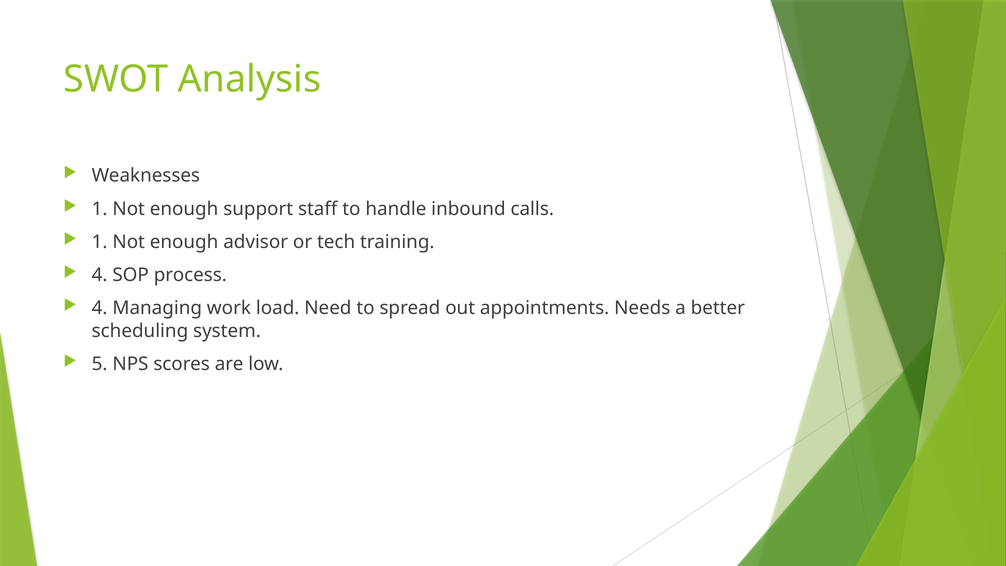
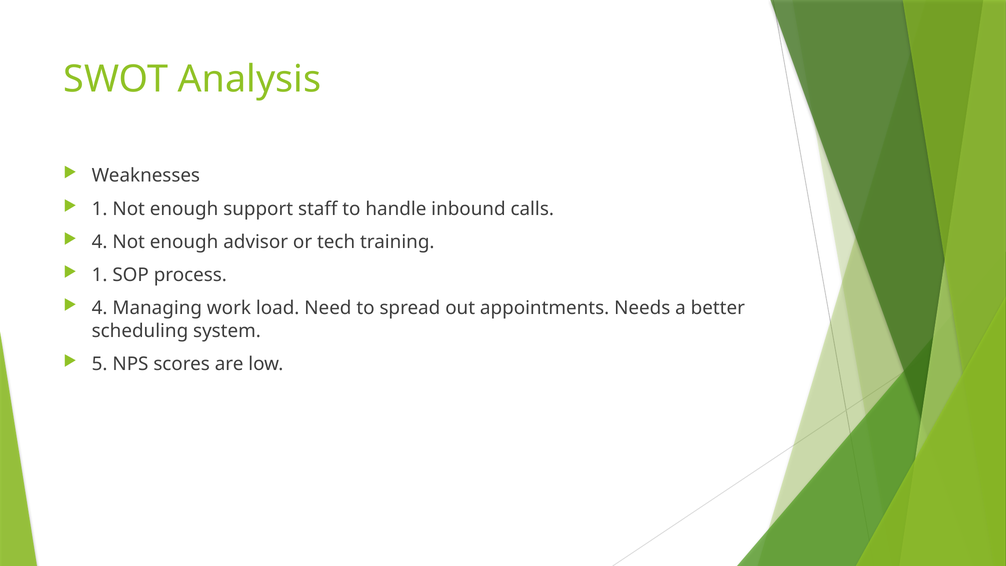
1: 1 -> 4 (100, 242)
4: 4 -> 1 (100, 275)
